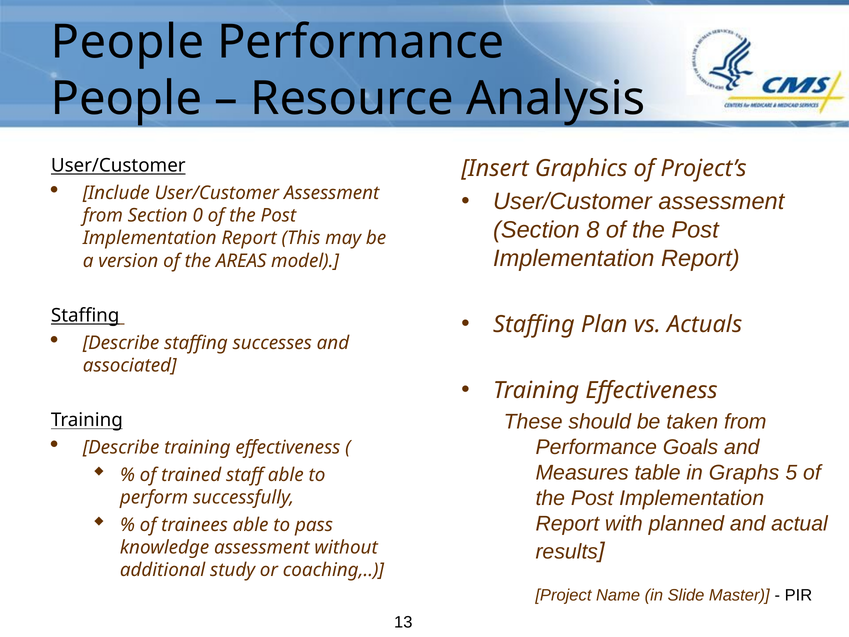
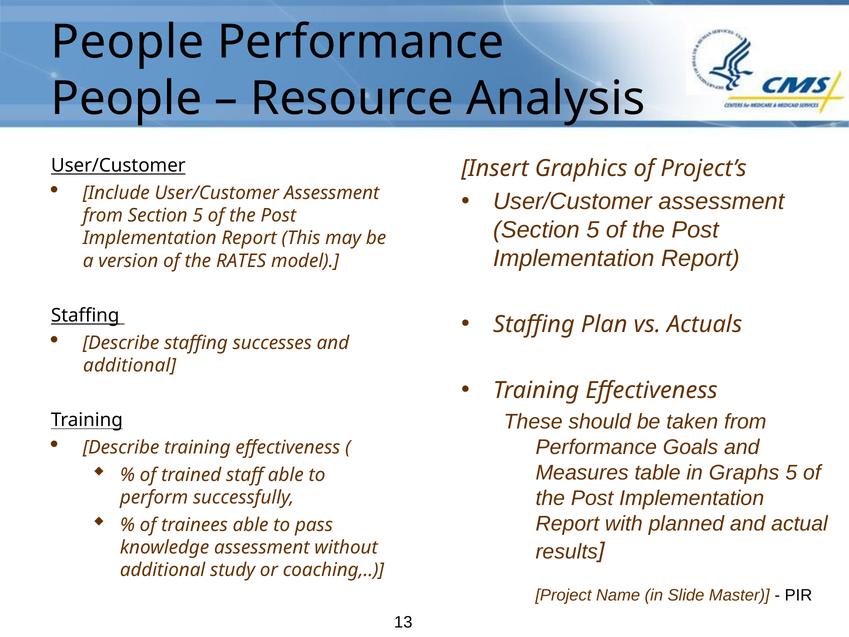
from Section 0: 0 -> 5 (198, 215)
8: 8 -> 5 (593, 230)
AREAS: AREAS -> RATES (241, 261)
associated: associated -> additional (130, 365)
